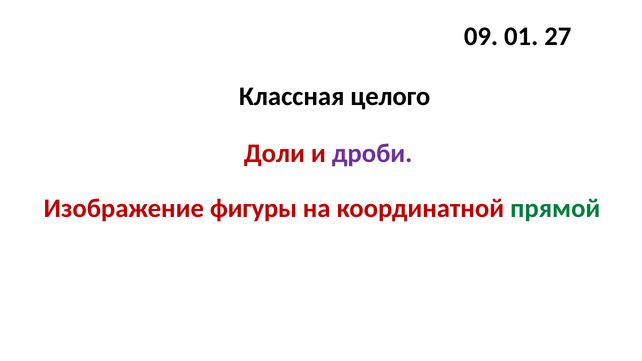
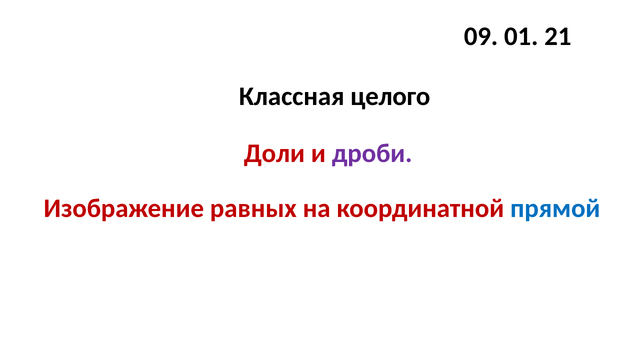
27: 27 -> 21 (558, 36)
фигуры: фигуры -> равных (253, 208)
прямой colour: green -> blue (555, 208)
